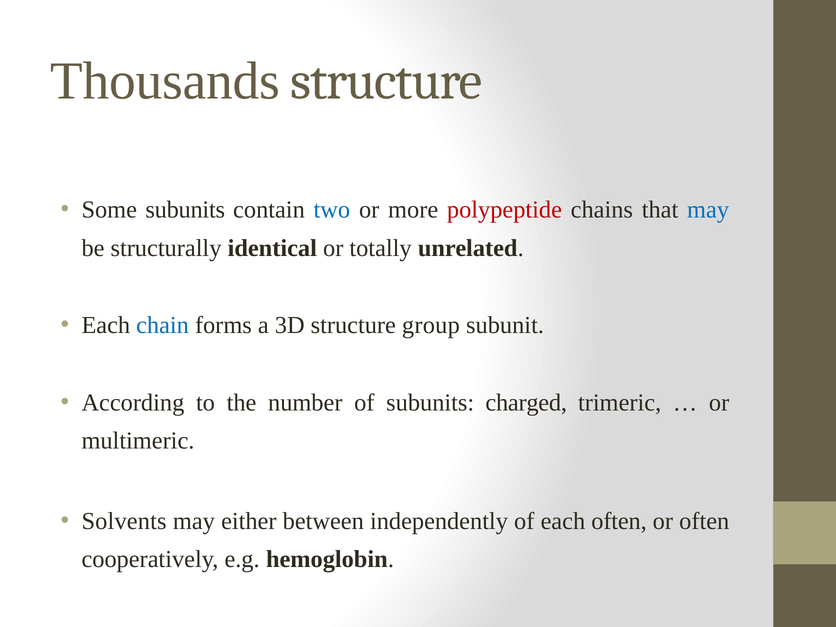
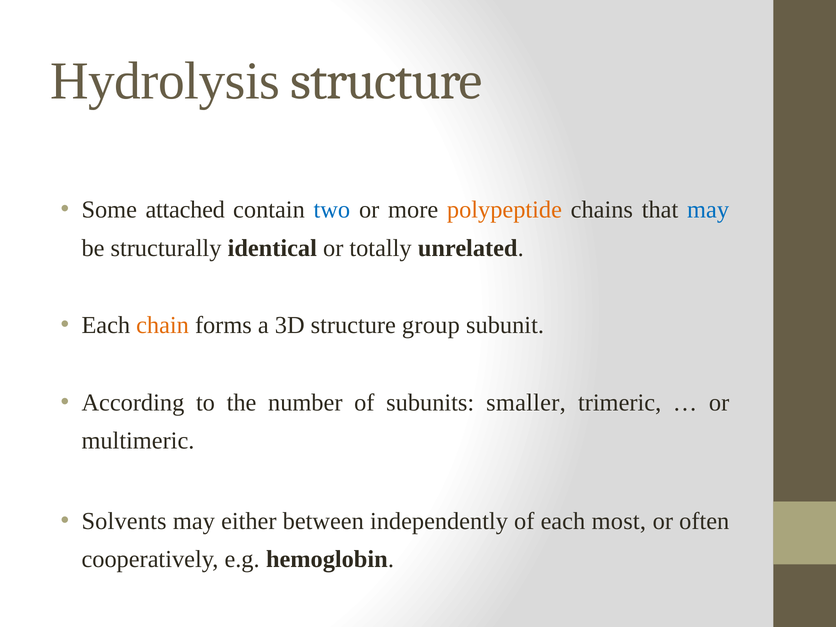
Thousands: Thousands -> Hydrolysis (165, 81)
Some subunits: subunits -> attached (185, 210)
polypeptide colour: red -> orange (504, 210)
chain colour: blue -> orange (163, 325)
charged: charged -> smaller (526, 403)
each often: often -> most (619, 521)
